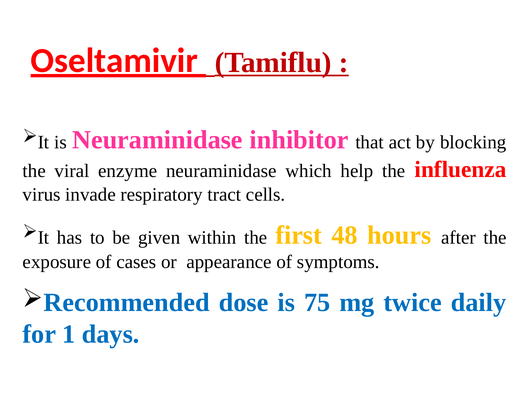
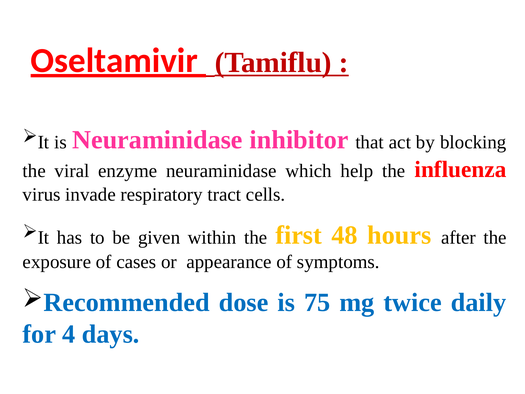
1: 1 -> 4 (69, 334)
